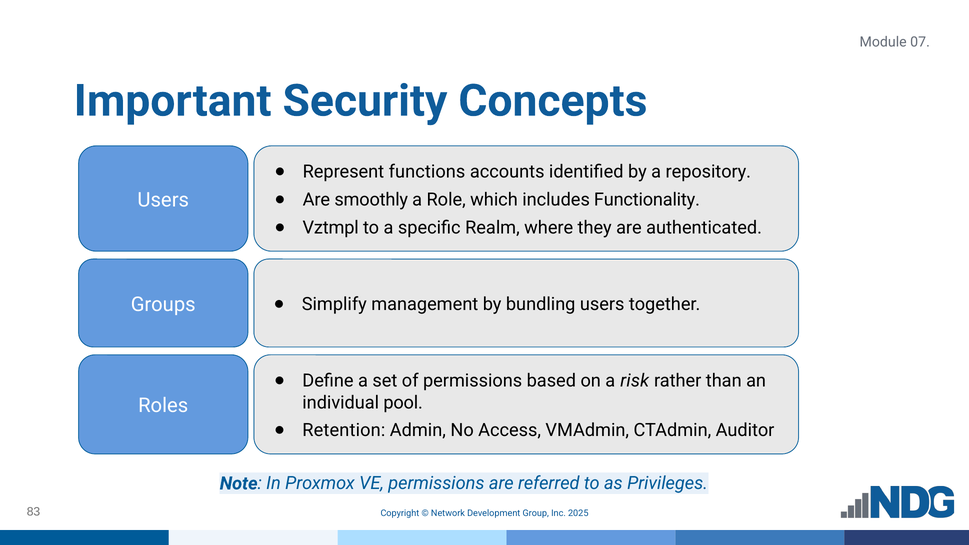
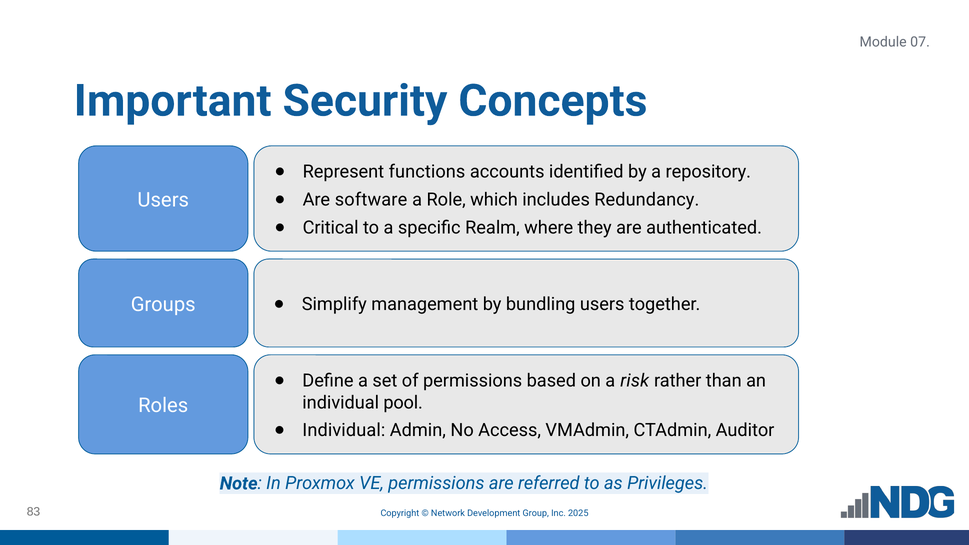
smoothly: smoothly -> software (371, 200)
Functionality: Functionality -> Redundancy (647, 200)
Vztmpl: Vztmpl -> Critical (331, 228)
Retention: Retention -> Individual (344, 430)
